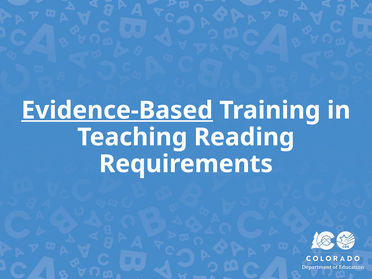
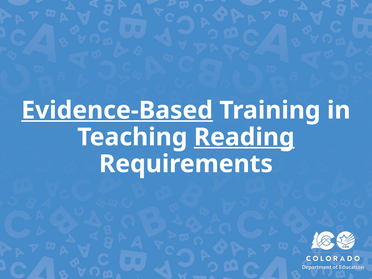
Reading underline: none -> present (244, 137)
